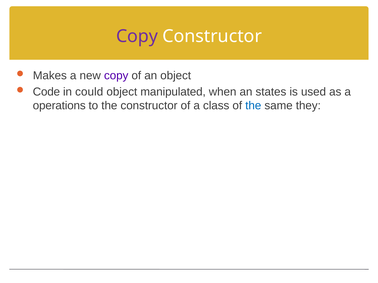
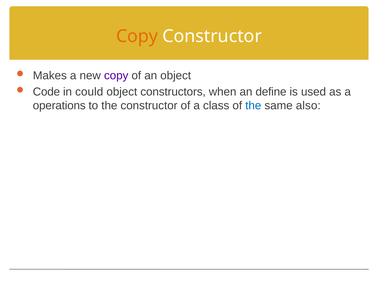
Copy colour: purple -> orange (137, 36)
manipulated: manipulated -> constructors (173, 92)
states: states -> define (271, 92)
they: they -> also (308, 106)
